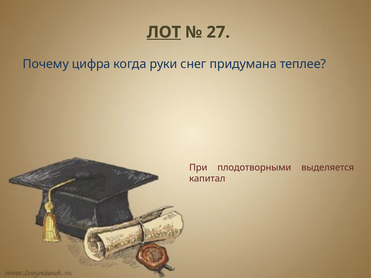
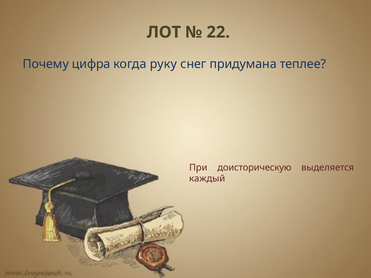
ЛОТ underline: present -> none (164, 32)
27: 27 -> 22 (218, 32)
руки: руки -> руку (163, 64)
плодотворными: плодотворными -> доисторическую (254, 168)
капитал: капитал -> каждый (207, 179)
